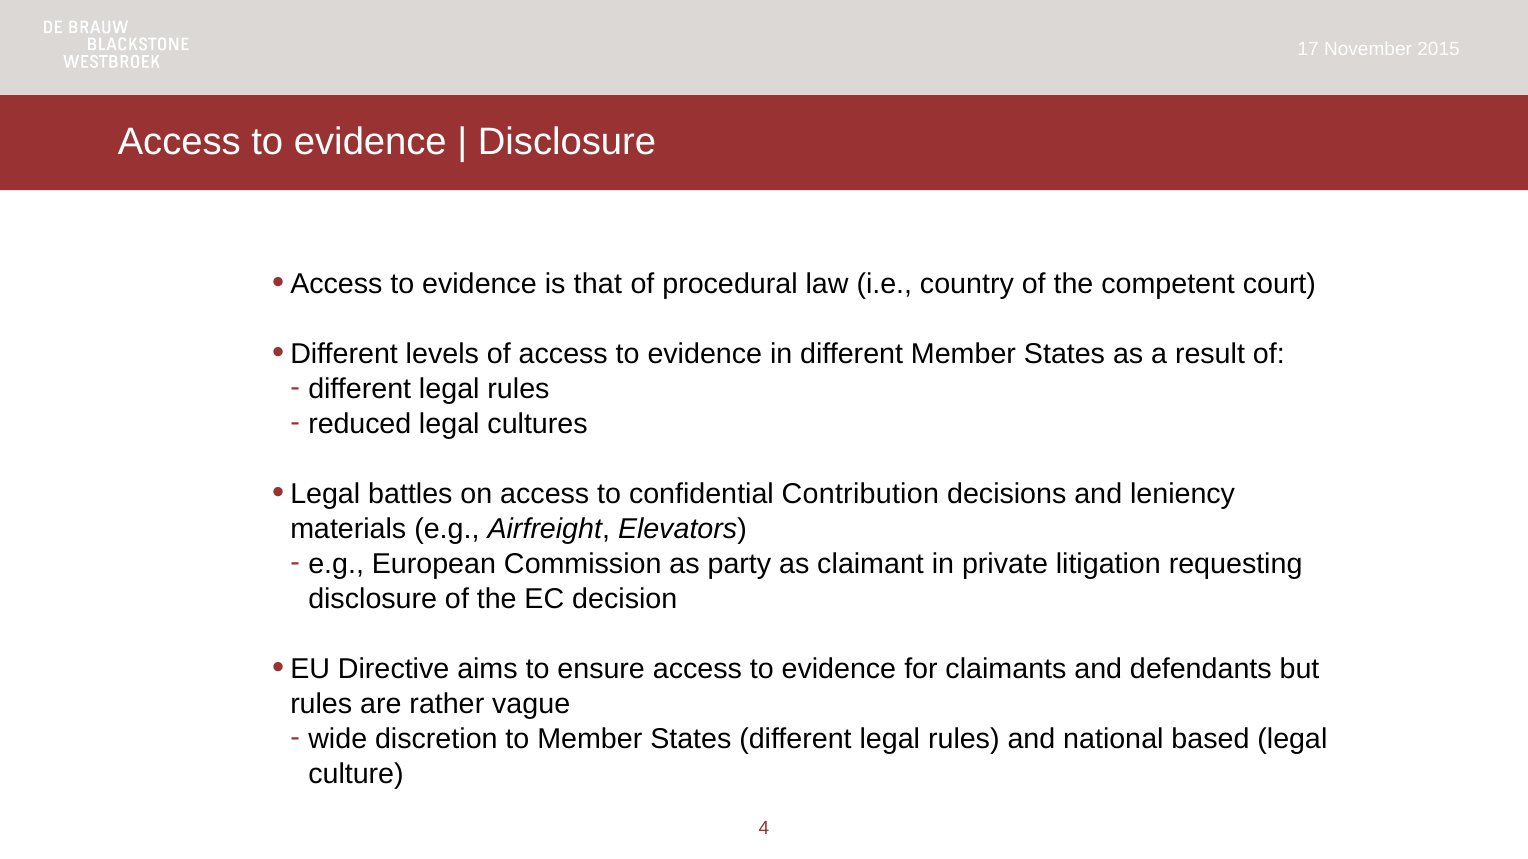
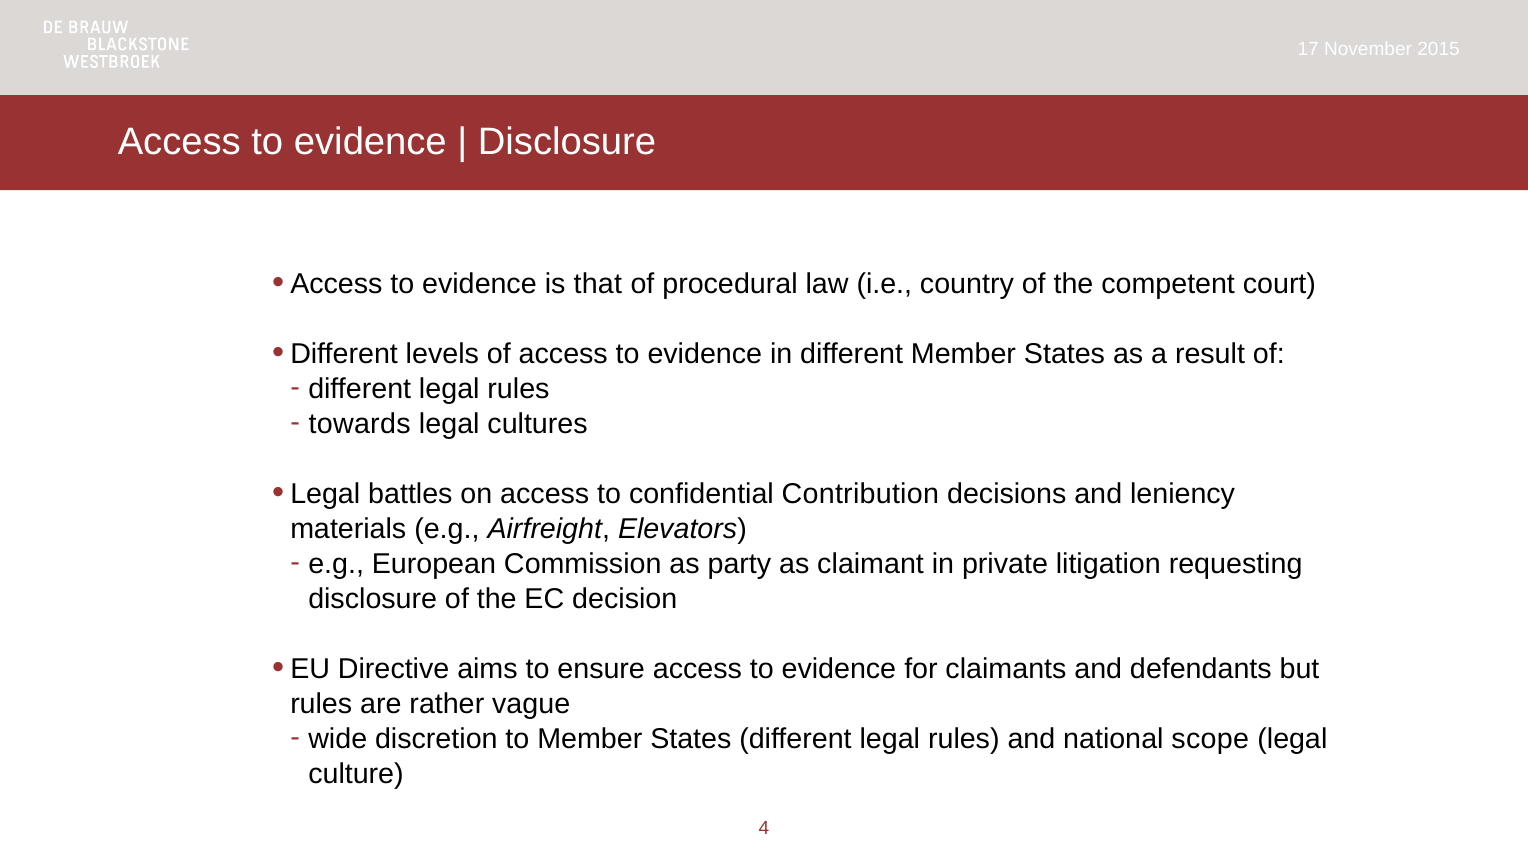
reduced: reduced -> towards (360, 424)
based: based -> scope (1210, 739)
